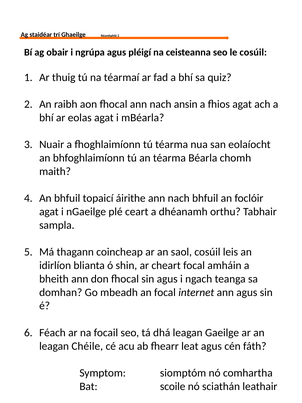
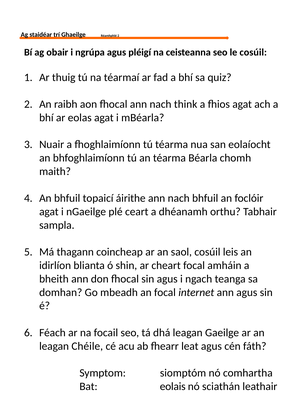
ansin: ansin -> think (186, 104)
scoile: scoile -> eolais (173, 386)
